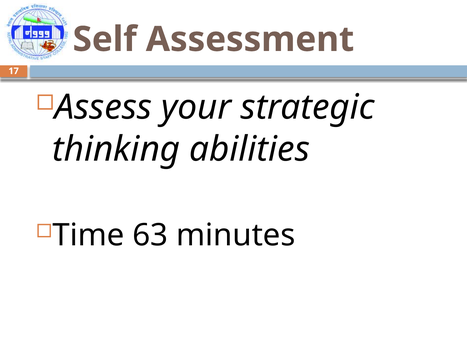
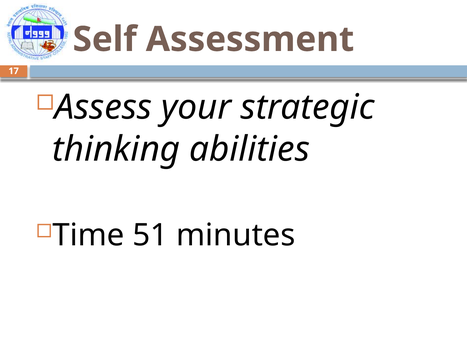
63: 63 -> 51 (150, 235)
